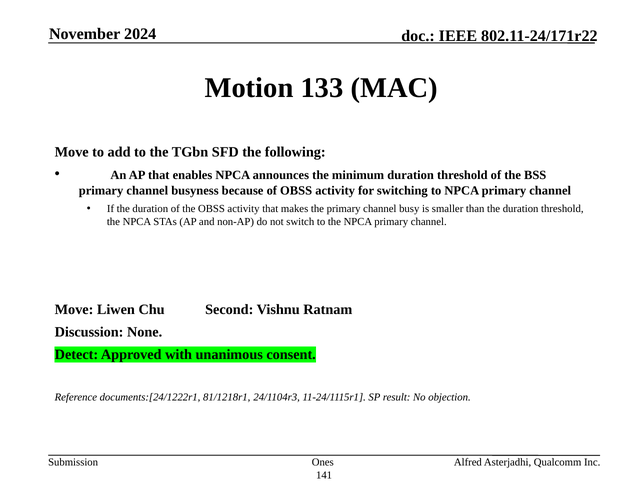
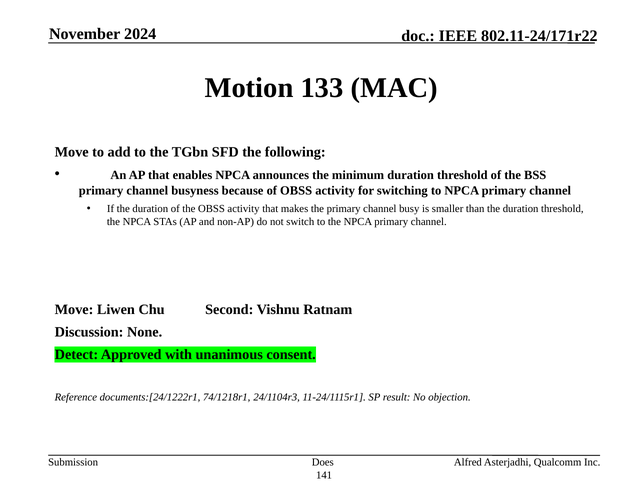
81/1218r1: 81/1218r1 -> 74/1218r1 (227, 397)
Ones: Ones -> Does (323, 463)
